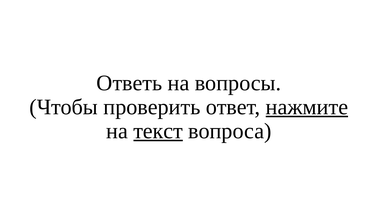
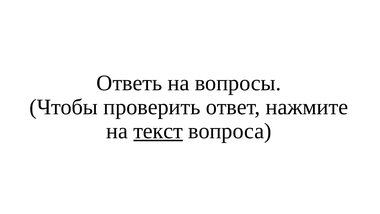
нажмите underline: present -> none (307, 107)
